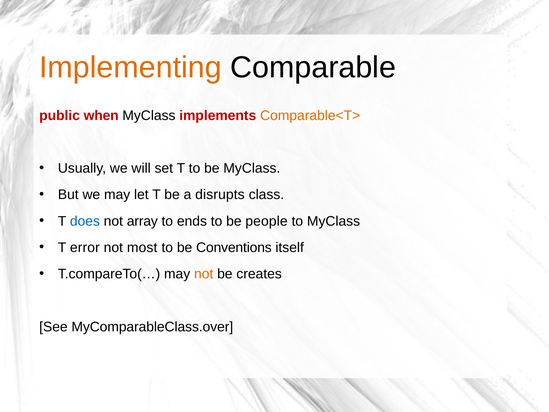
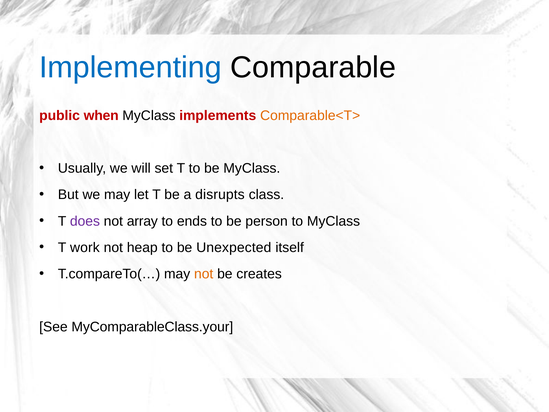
Implementing colour: orange -> blue (130, 67)
does colour: blue -> purple (85, 221)
people: people -> person (267, 221)
error: error -> work (85, 247)
most: most -> heap (142, 247)
Conventions: Conventions -> Unexpected (234, 247)
MyComparableClass.over: MyComparableClass.over -> MyComparableClass.your (152, 327)
